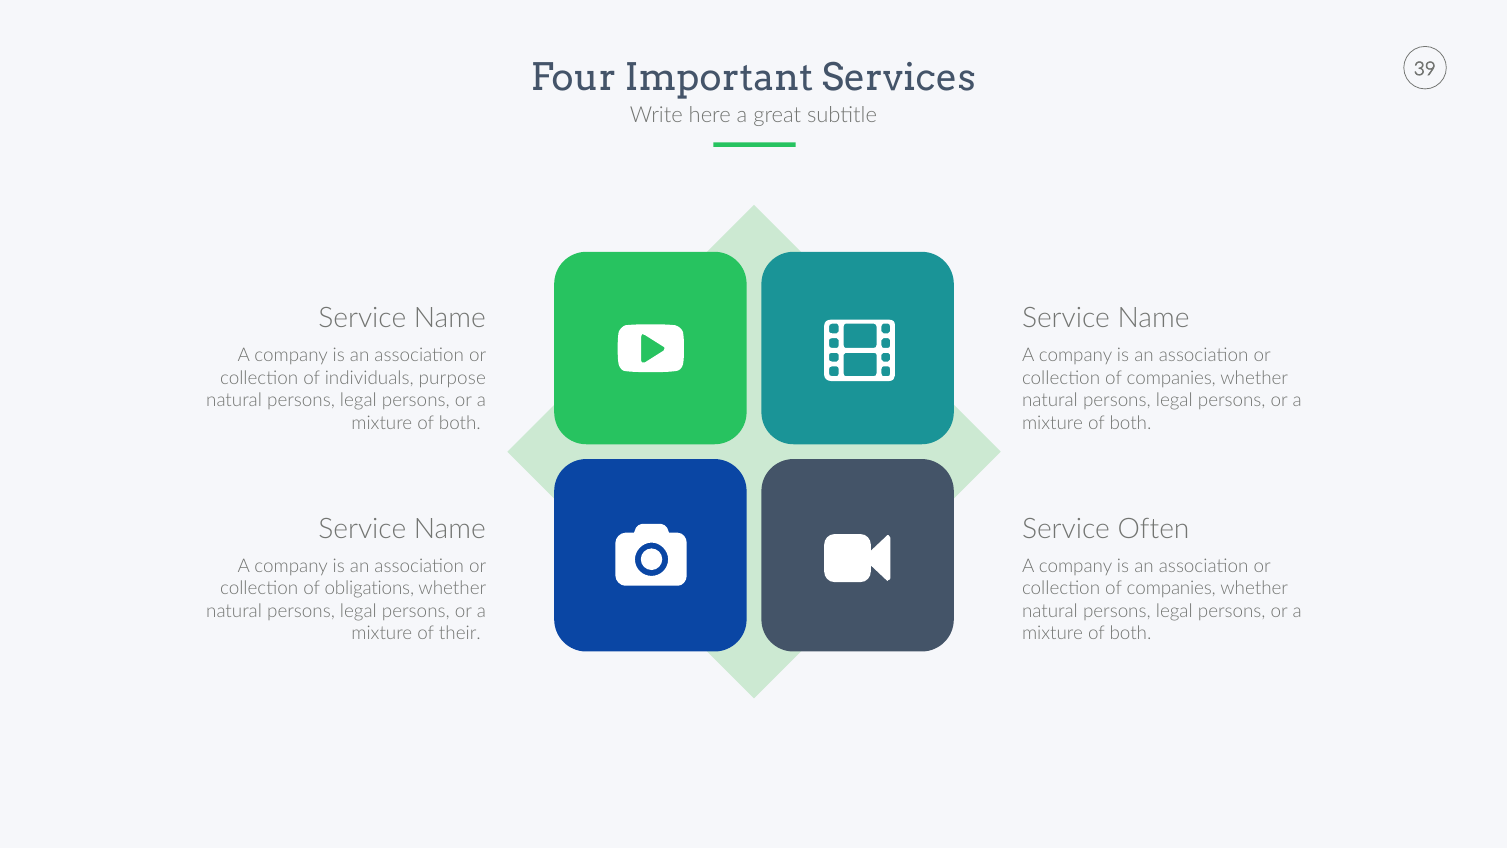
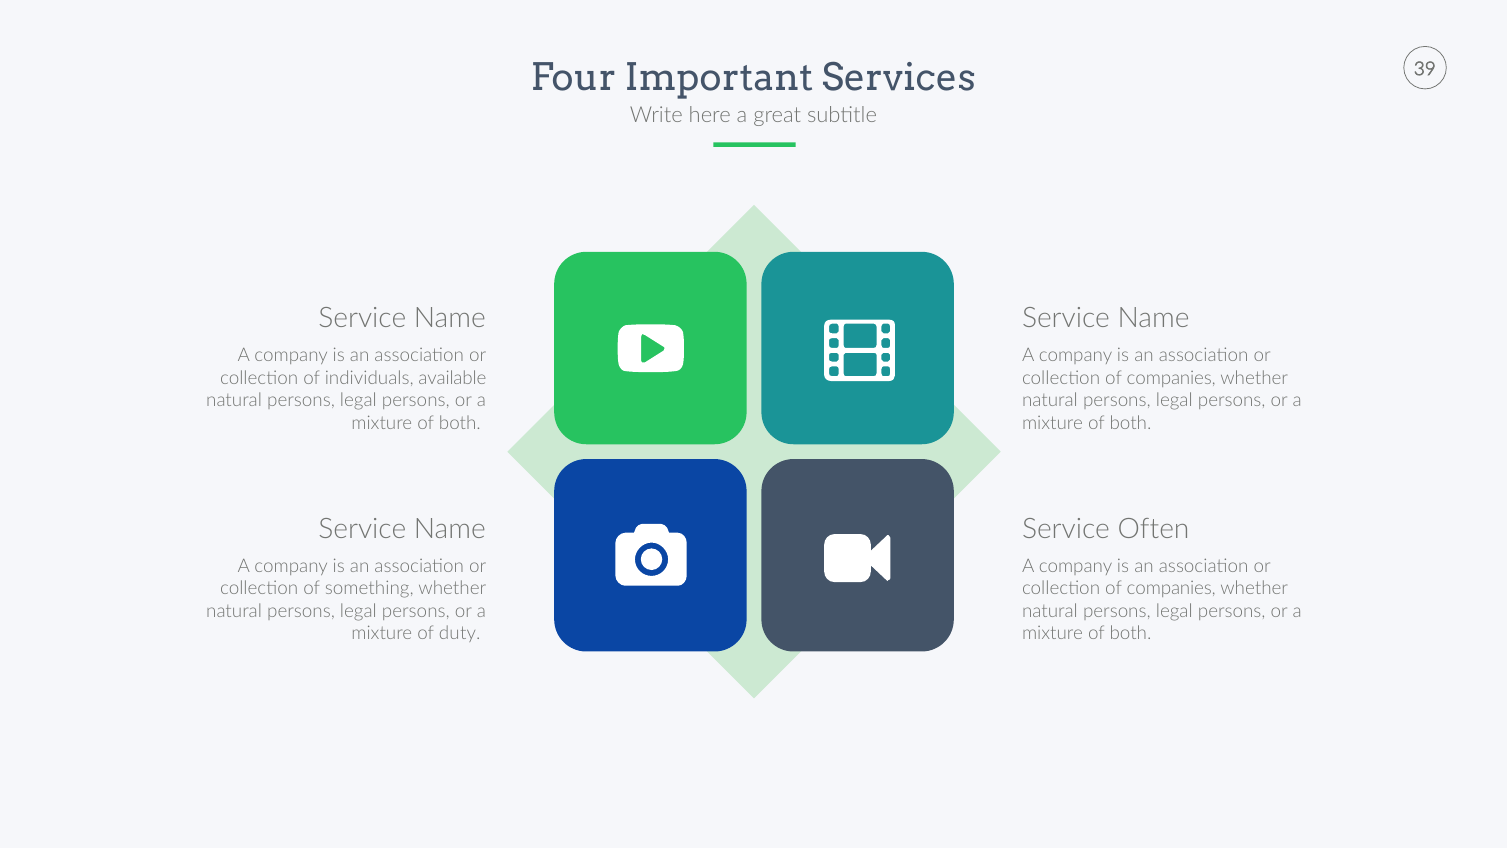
purpose: purpose -> available (452, 378)
obligations: obligations -> something (369, 588)
their: their -> duty (460, 634)
